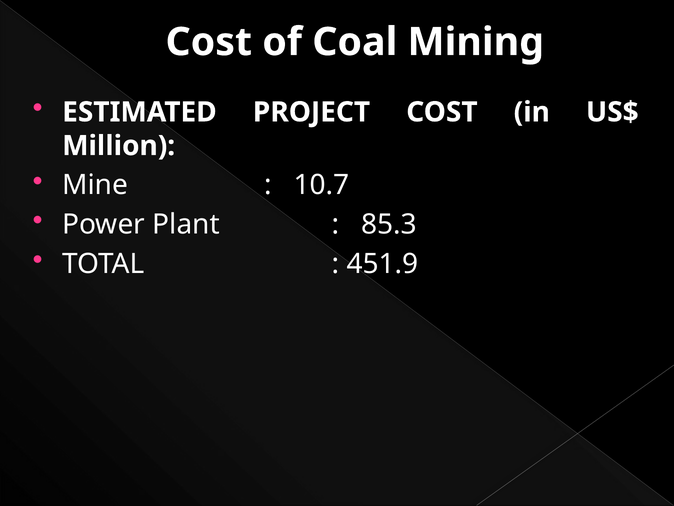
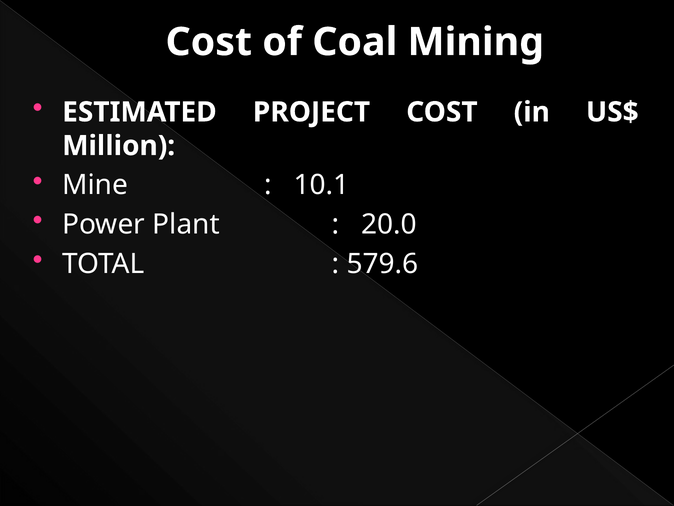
10.7: 10.7 -> 10.1 (322, 185)
85.3: 85.3 -> 20.0 (389, 224)
451.9: 451.9 -> 579.6 (382, 264)
